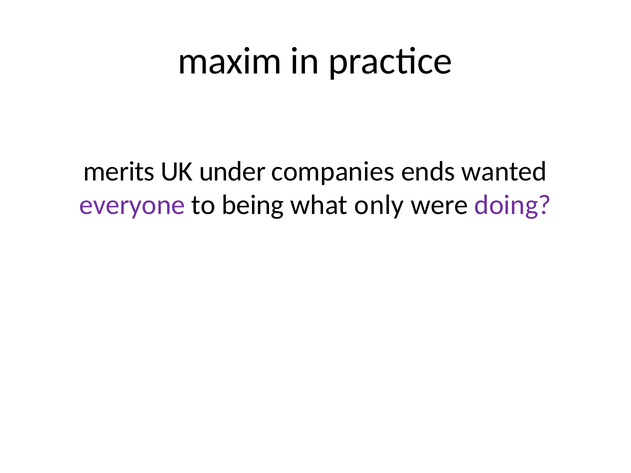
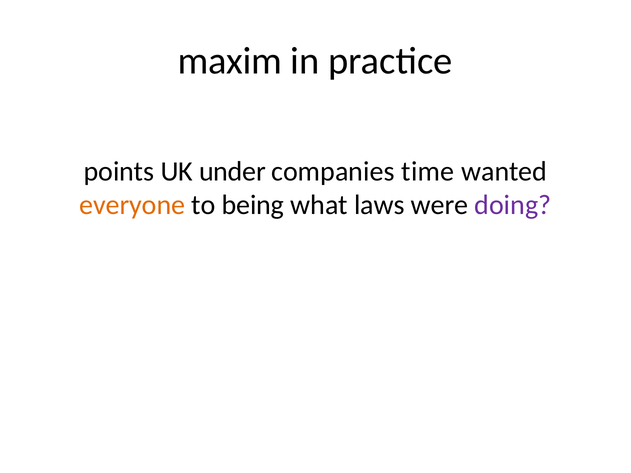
merits: merits -> points (119, 172)
ends: ends -> time (428, 172)
everyone colour: purple -> orange (132, 205)
only: only -> laws (379, 205)
